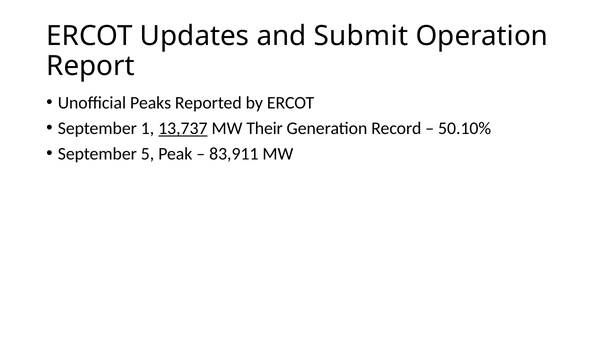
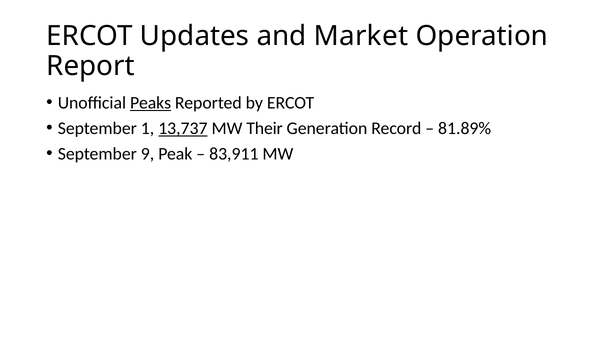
Submit: Submit -> Market (361, 36)
Peaks underline: none -> present (151, 103)
50.10%: 50.10% -> 81.89% (465, 128)
5: 5 -> 9 (148, 154)
